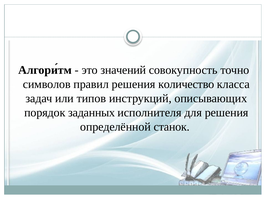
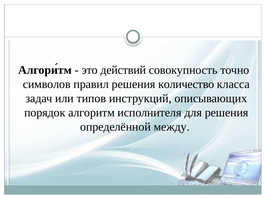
значений: значений -> действий (123, 70)
заданных: заданных -> алгоритм (92, 113)
станок: станок -> между (172, 127)
